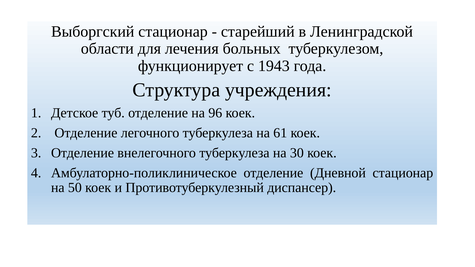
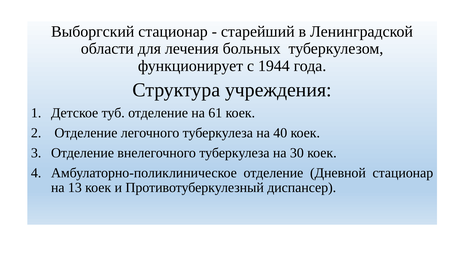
1943: 1943 -> 1944 (274, 66)
96: 96 -> 61 (215, 113)
61: 61 -> 40 (280, 133)
50: 50 -> 13 (75, 188)
